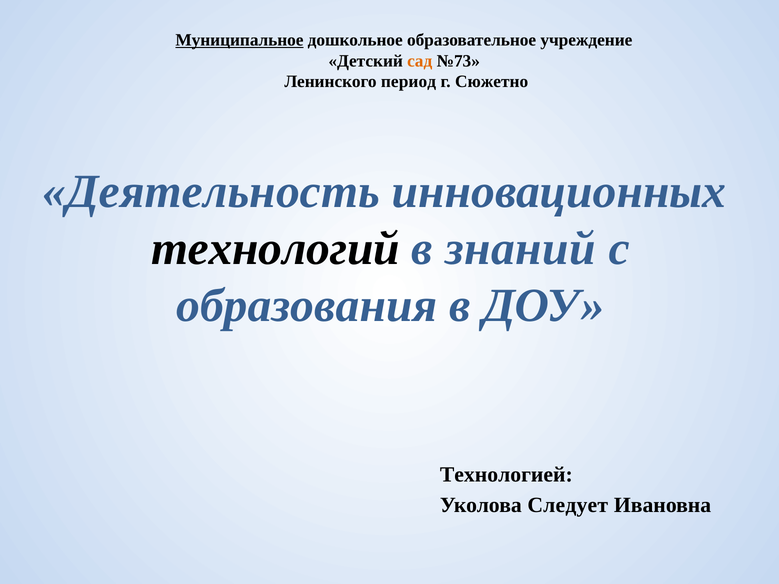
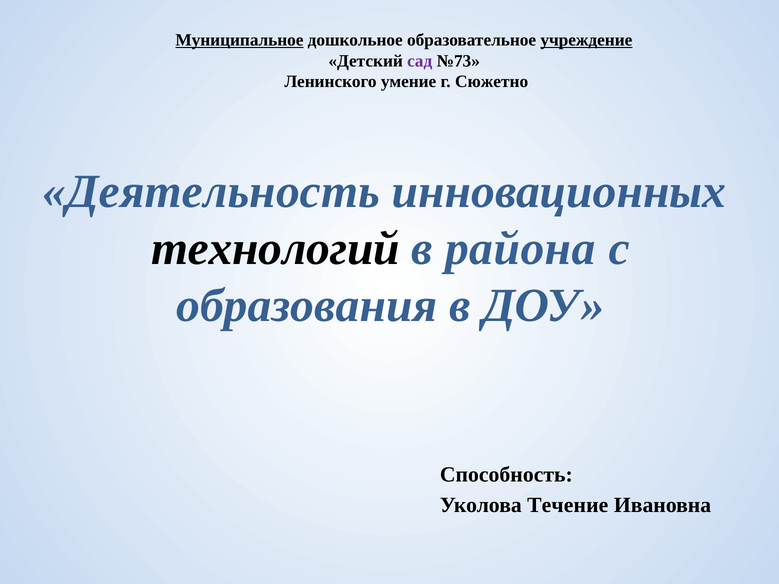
учреждение underline: none -> present (586, 40)
сад colour: orange -> purple (420, 61)
период: период -> умение (409, 82)
знаний: знаний -> района (520, 249)
Технологией: Технологией -> Способность (506, 475)
Следует: Следует -> Течение (568, 505)
